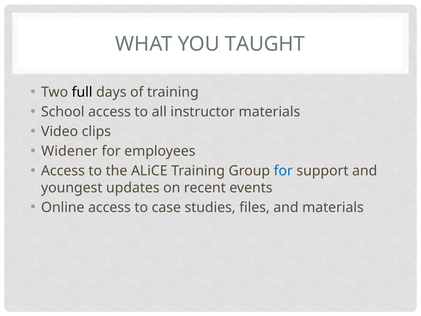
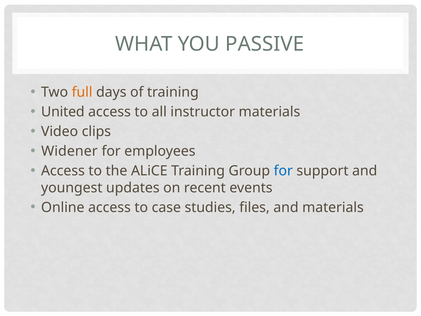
TAUGHT: TAUGHT -> PASSIVE (265, 44)
full colour: black -> orange (82, 92)
School: School -> United (63, 112)
